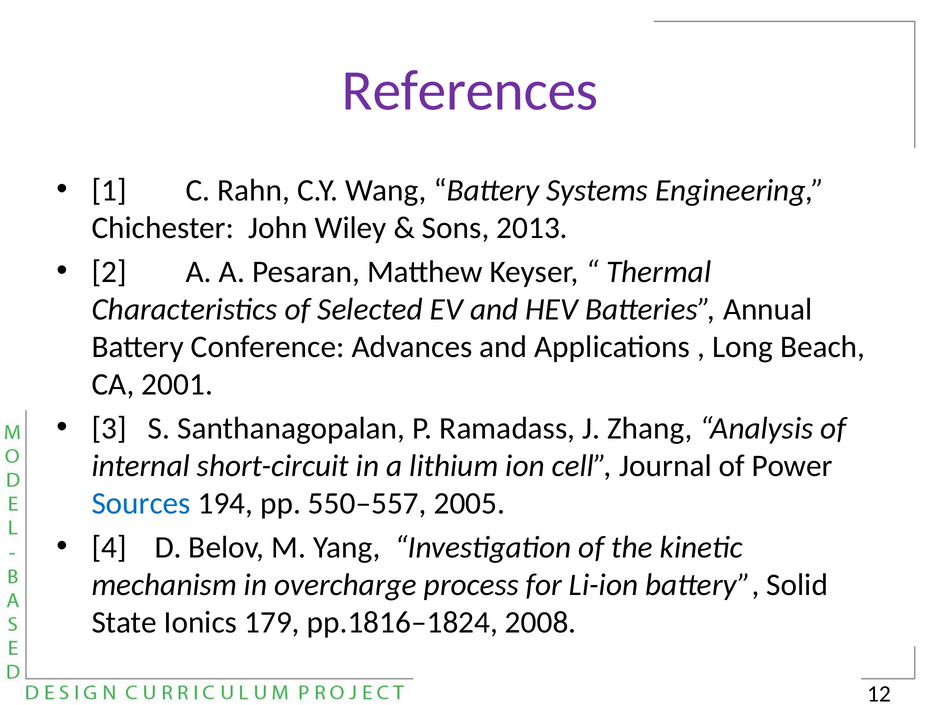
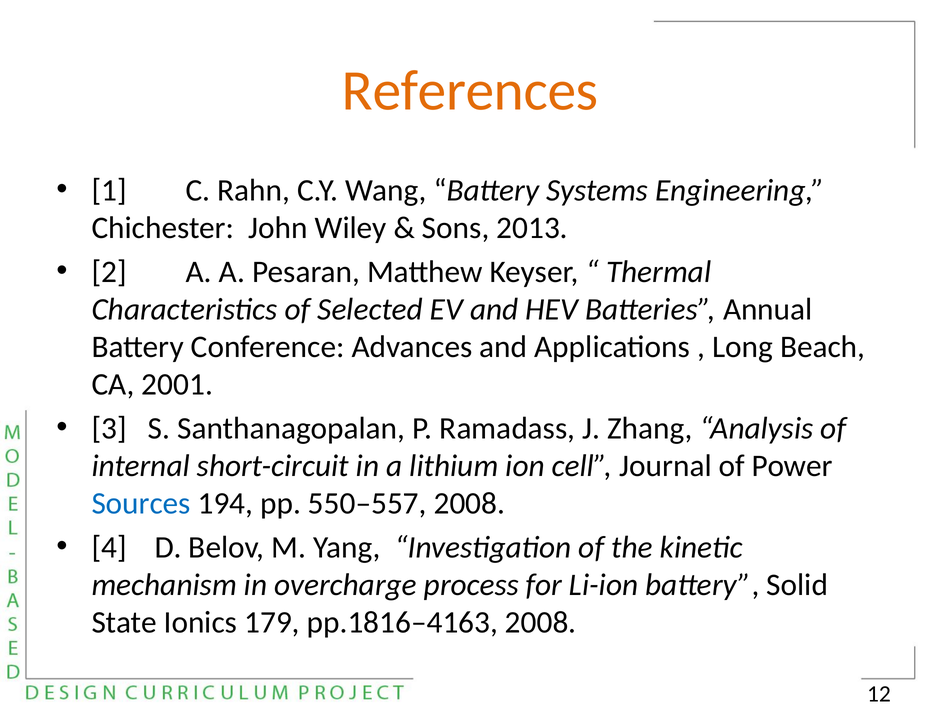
References colour: purple -> orange (470, 91)
550–557 2005: 2005 -> 2008 (469, 504)
pp.1816–1824: pp.1816–1824 -> pp.1816–4163 (402, 623)
